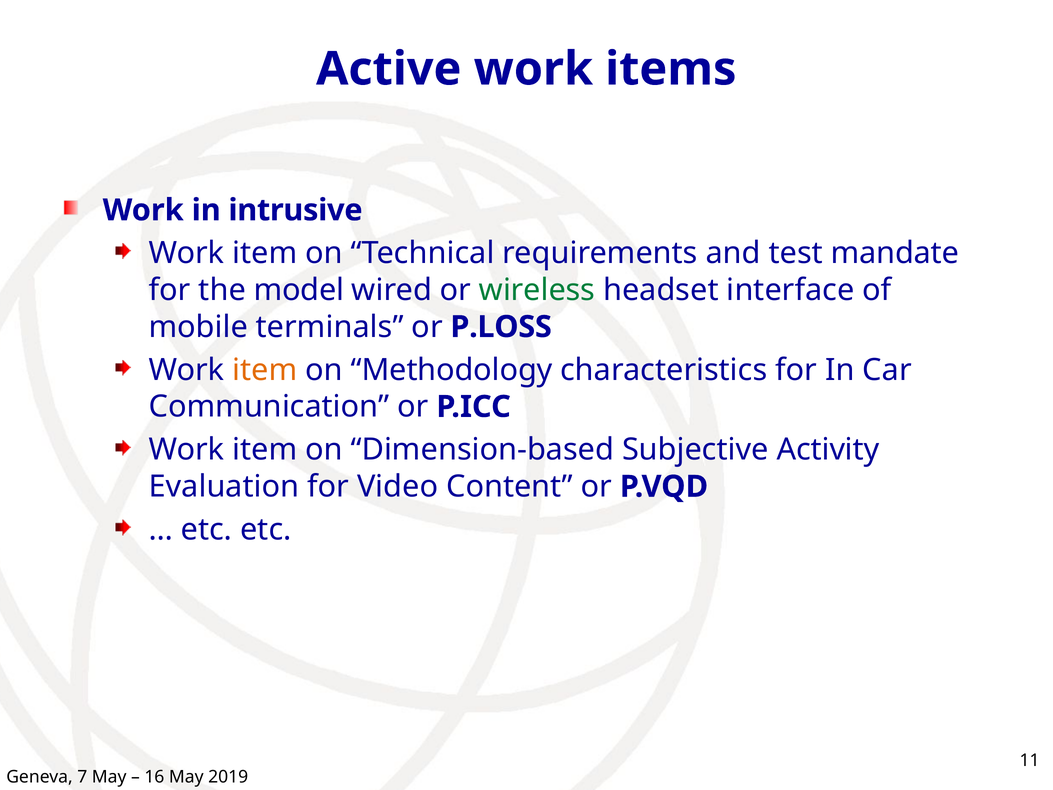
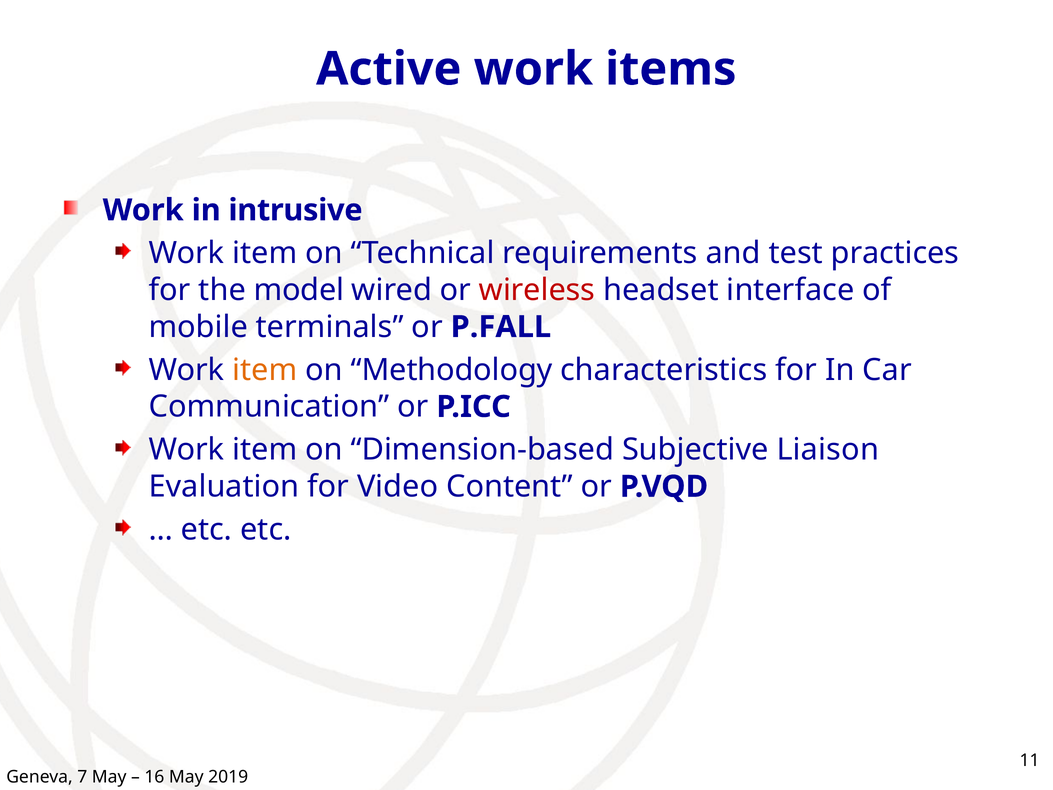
mandate: mandate -> practices (895, 253)
wireless colour: green -> red (537, 290)
P.LOSS: P.LOSS -> P.FALL (501, 327)
Activity: Activity -> Liaison (828, 450)
